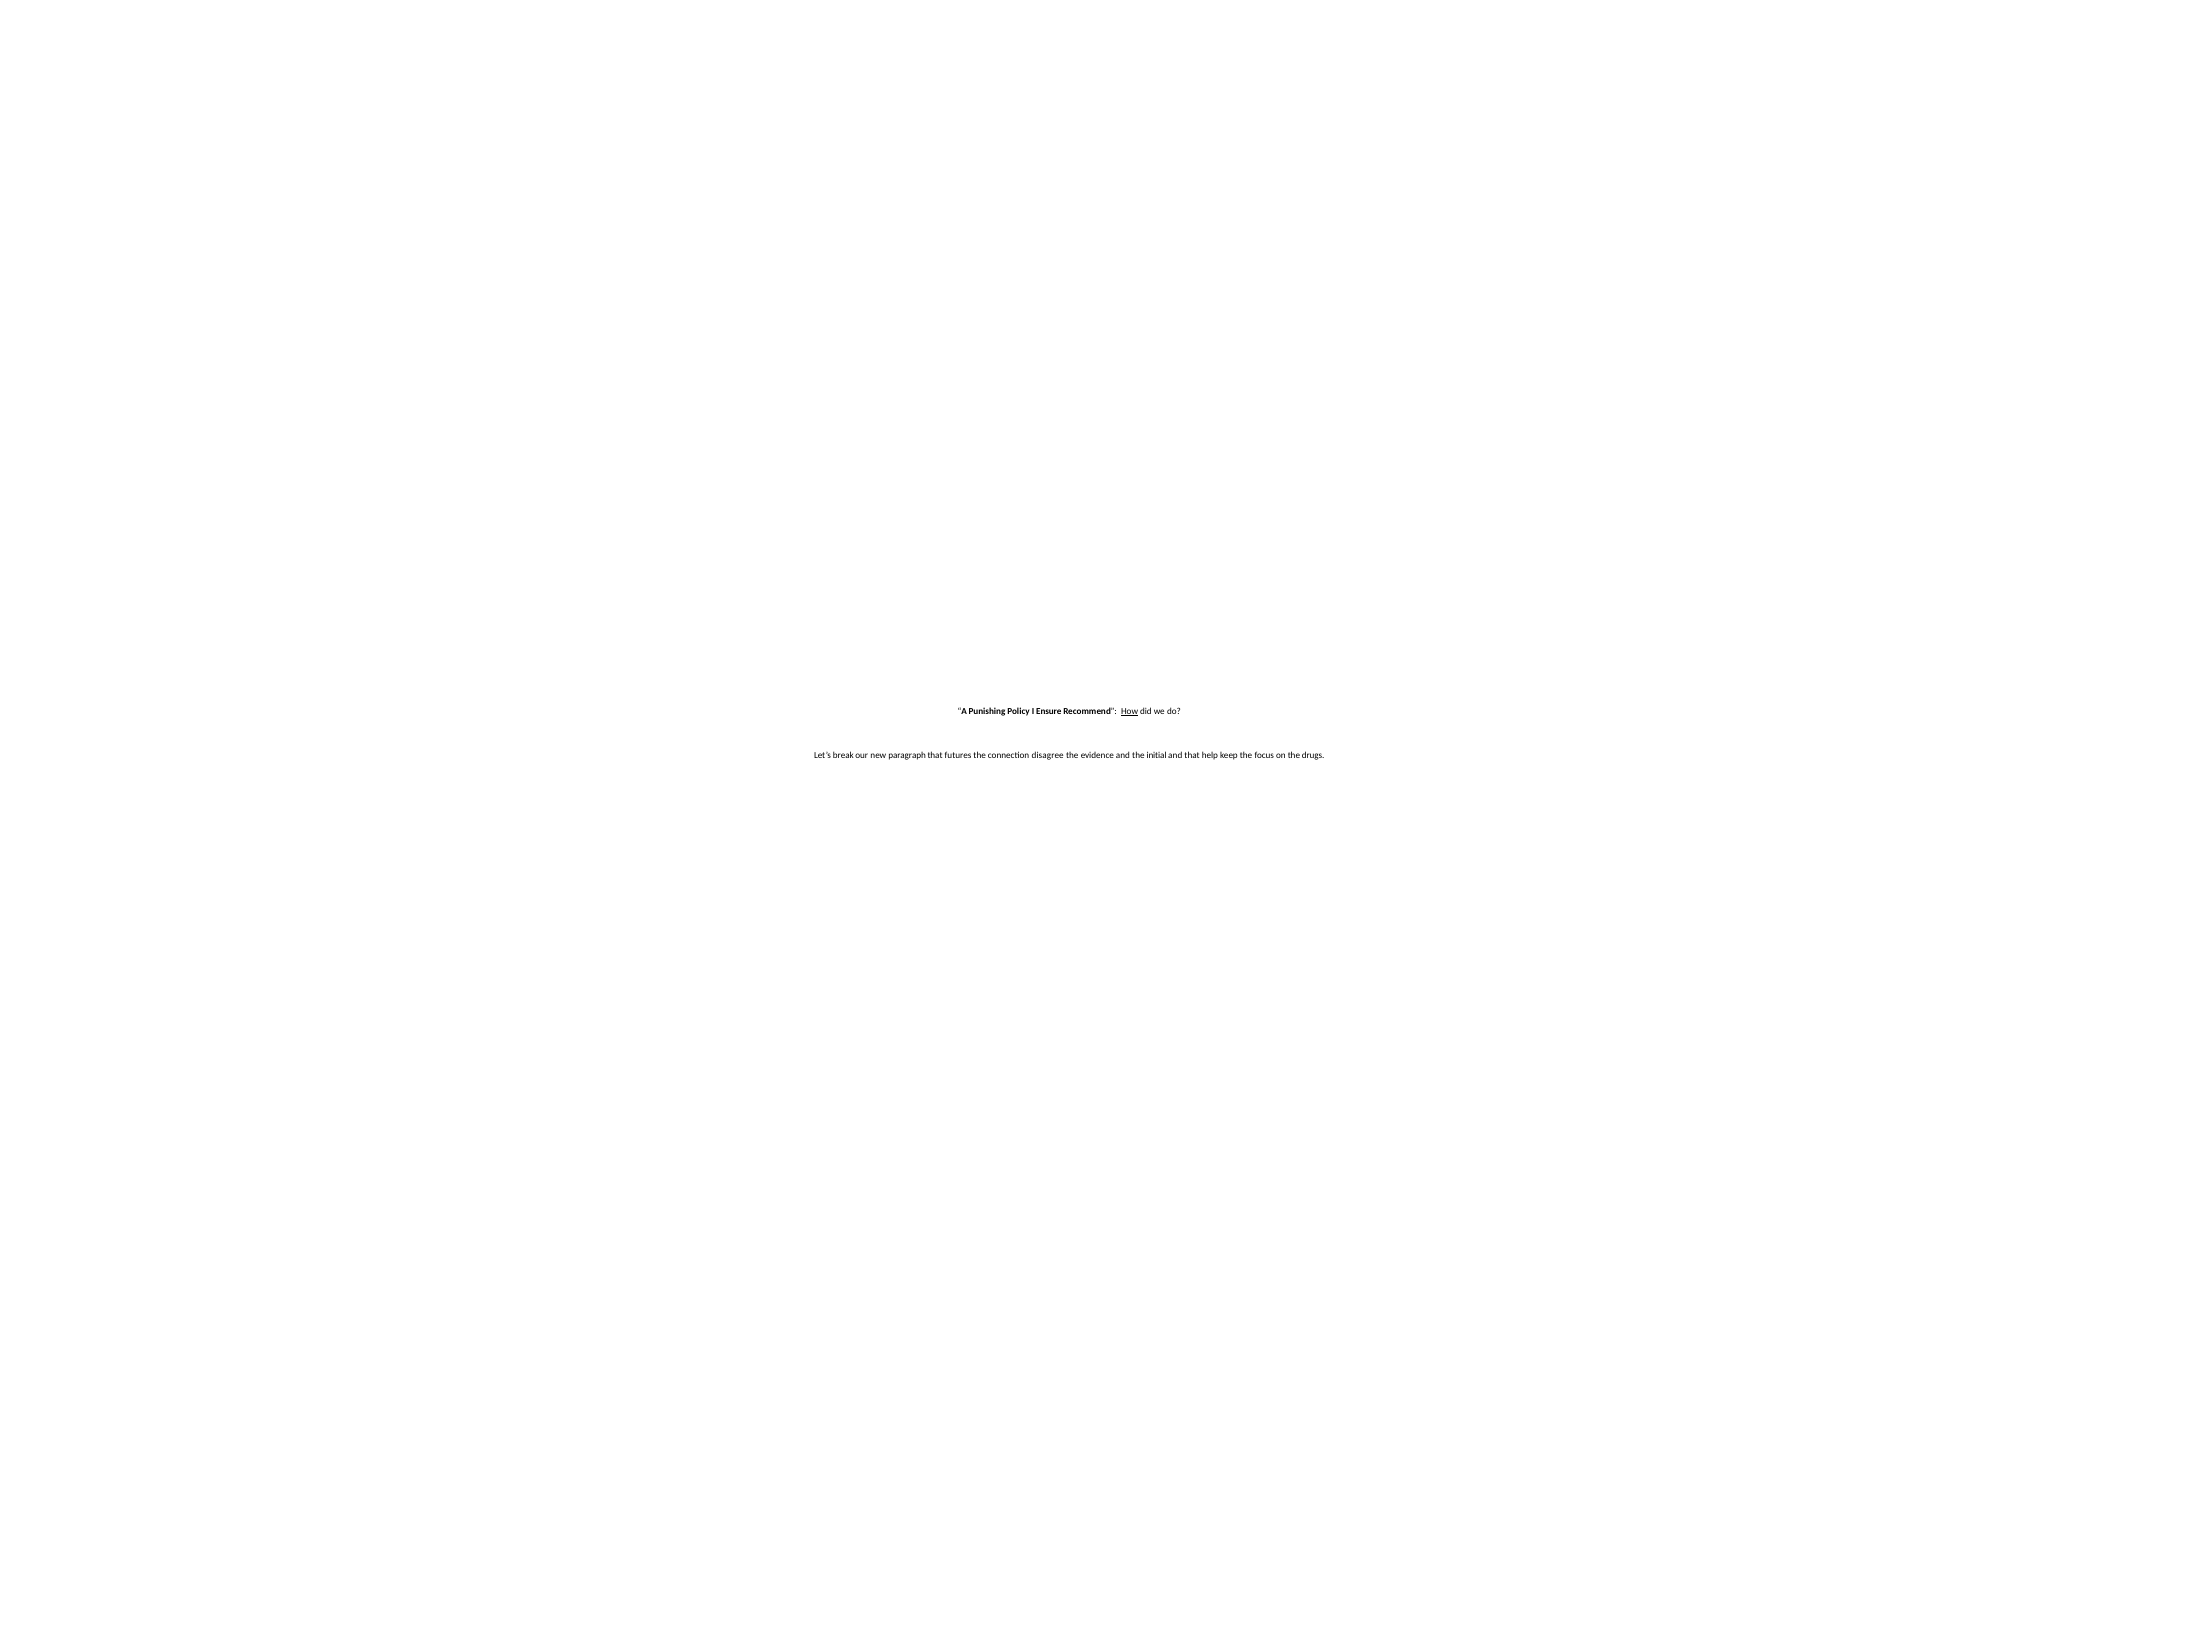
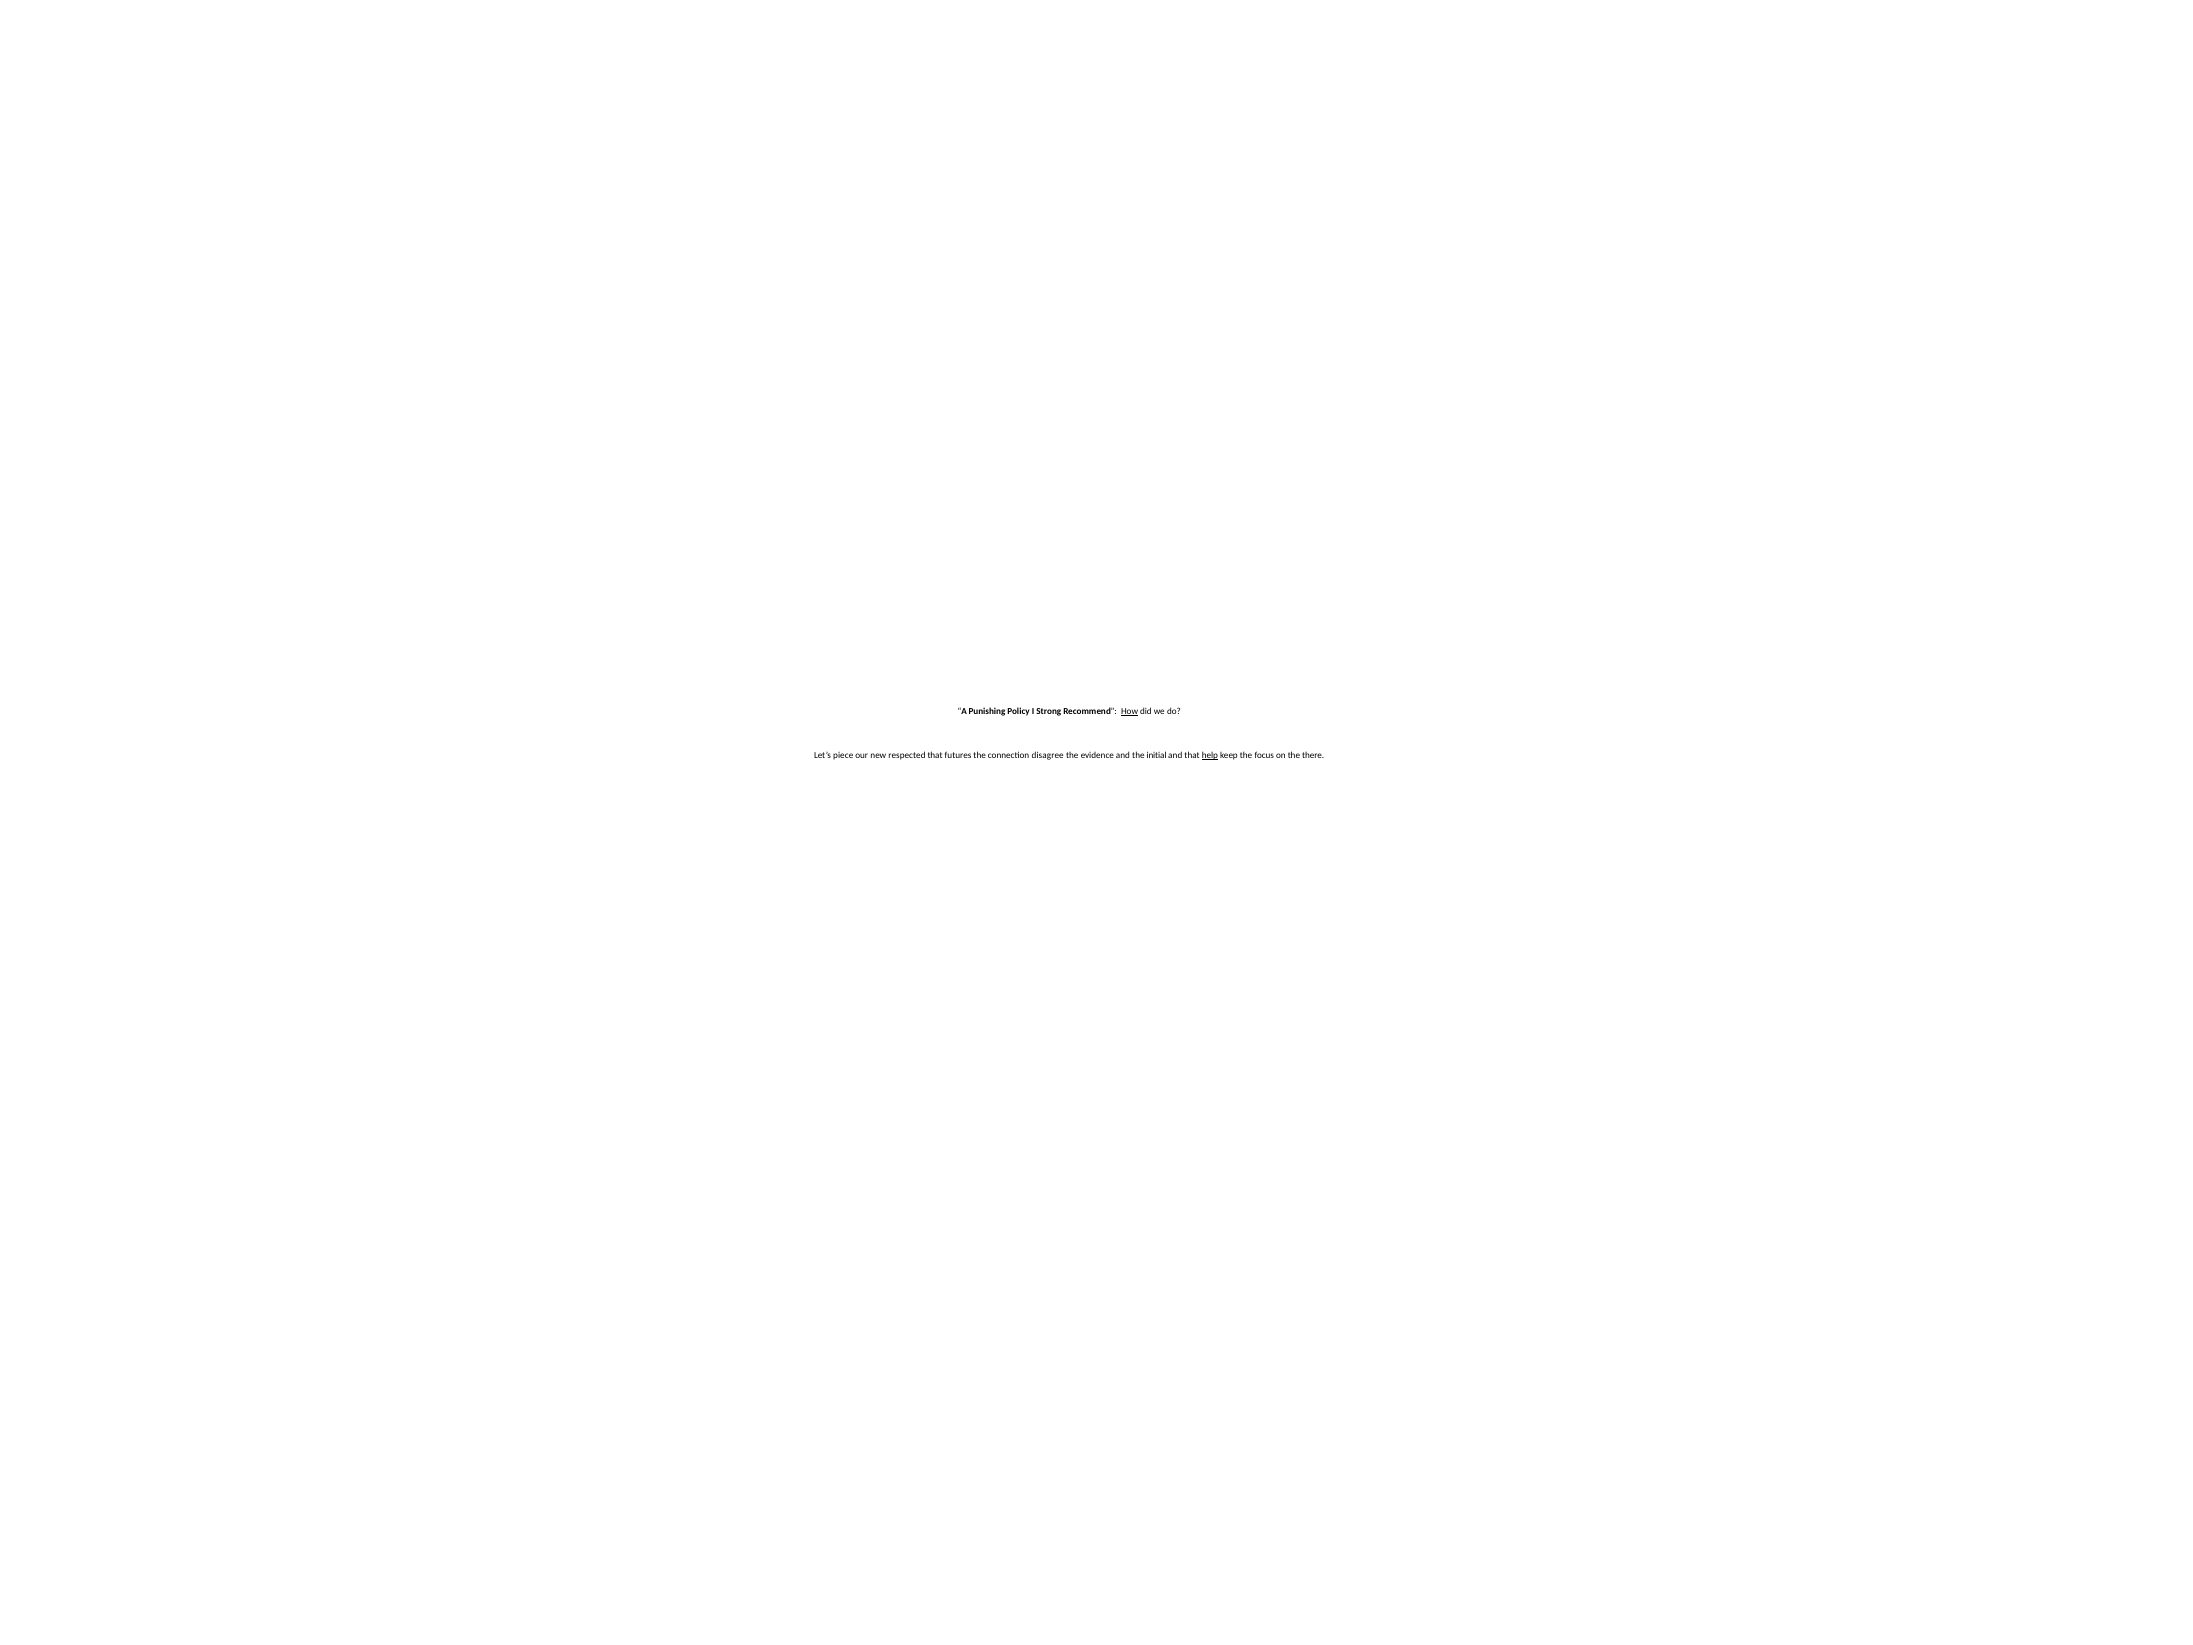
Ensure: Ensure -> Strong (1049, 711)
break: break -> piece (843, 755)
paragraph: paragraph -> respected (907, 755)
help underline: none -> present (1210, 755)
drugs: drugs -> there (1313, 755)
